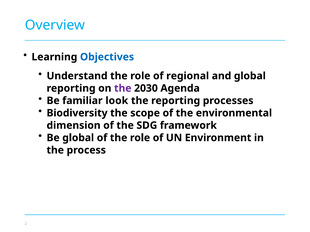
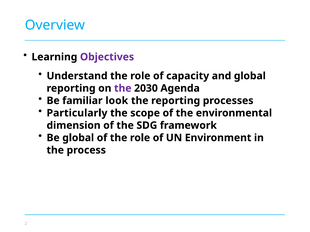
Objectives colour: blue -> purple (107, 57)
regional: regional -> capacity (188, 76)
Biodiversity: Biodiversity -> Particularly (77, 113)
